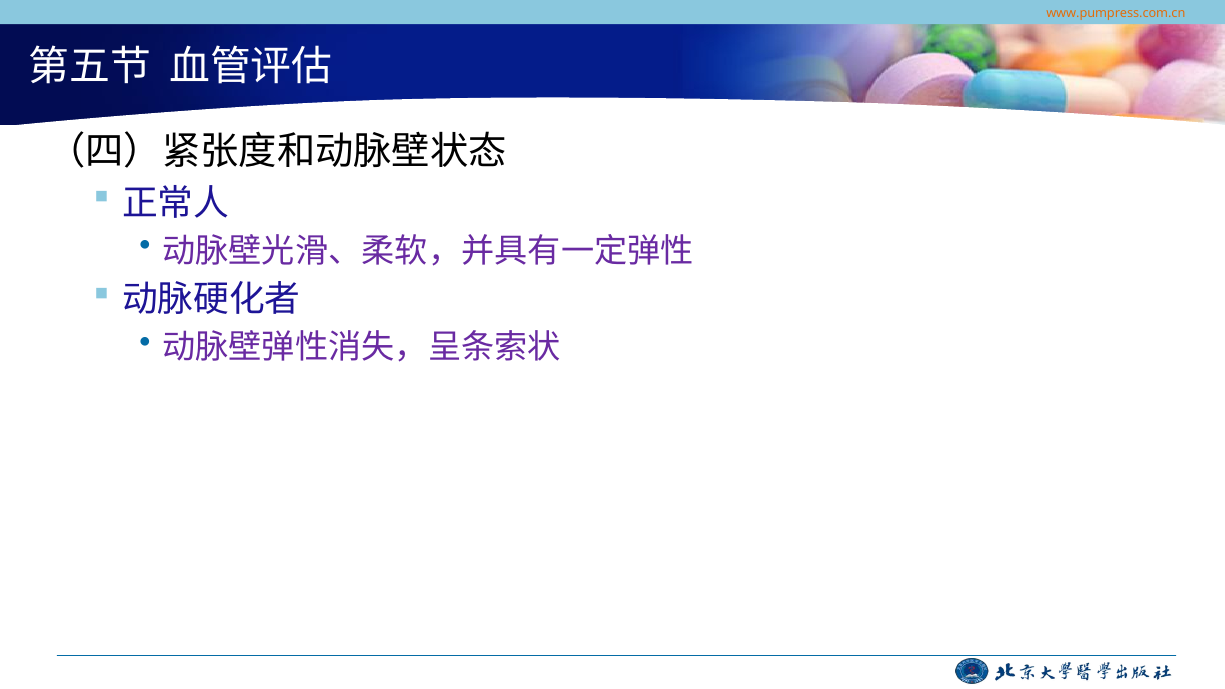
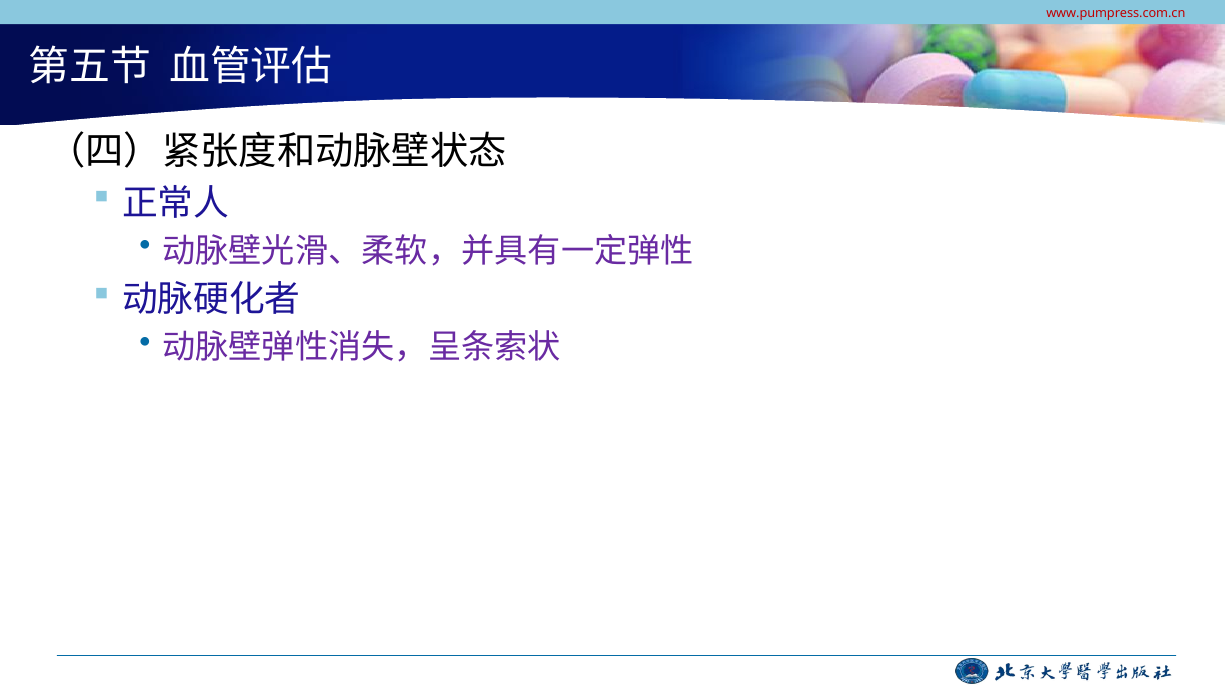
www.pumpress.com.cn colour: orange -> red (1116, 13)
